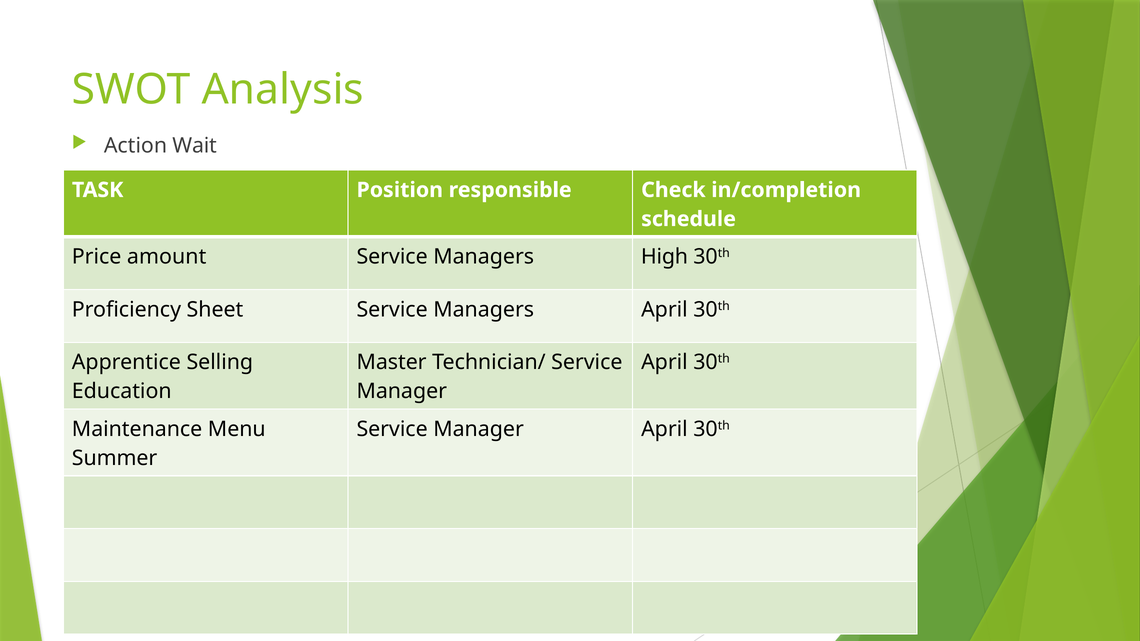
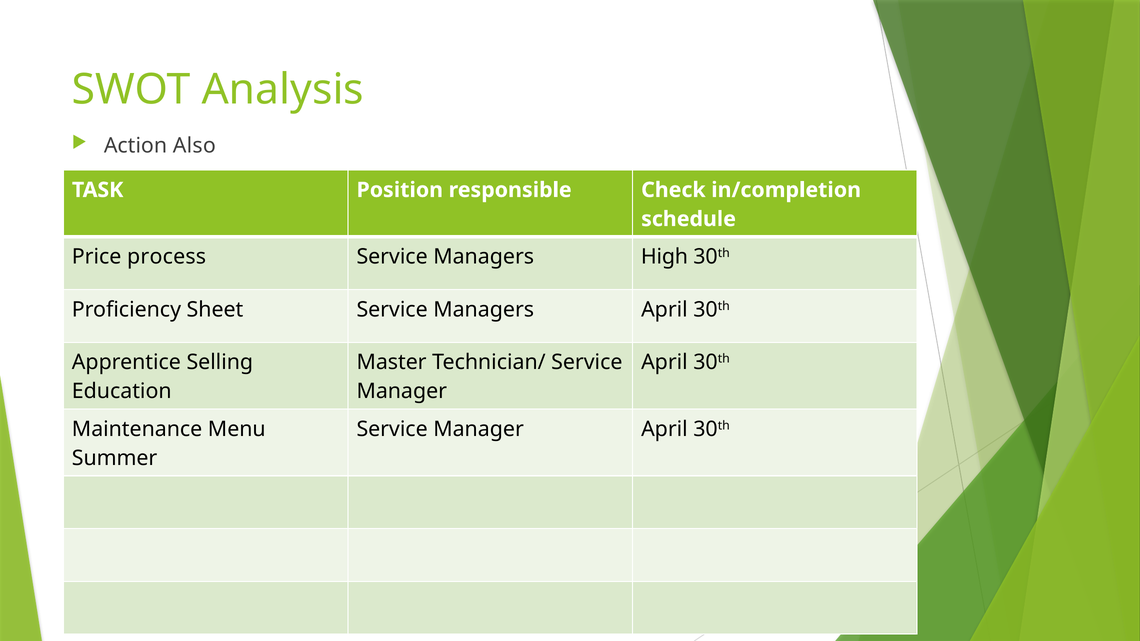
Wait: Wait -> Also (194, 146)
amount: amount -> process (167, 257)
